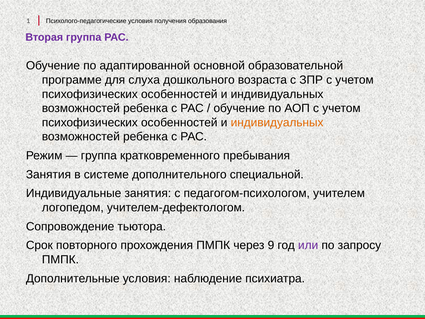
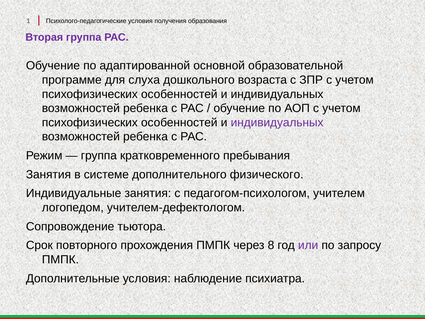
индивидуальных colour: orange -> purple (277, 122)
специальной: специальной -> физического (267, 174)
9: 9 -> 8 (271, 245)
